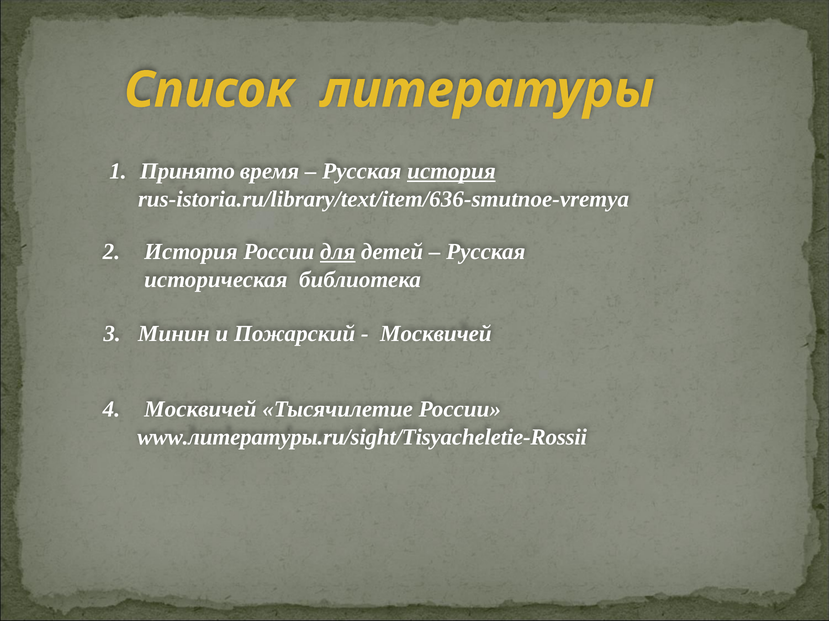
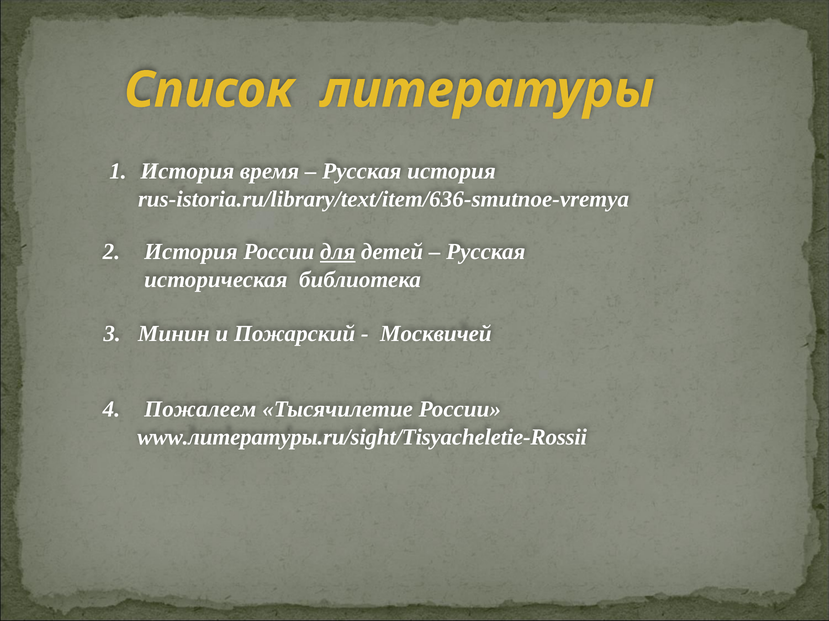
Принято: Принято -> История (187, 172)
история underline: present -> none (451, 172)
Москвичей: Москвичей -> Пожалеем (200, 410)
